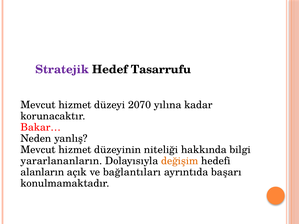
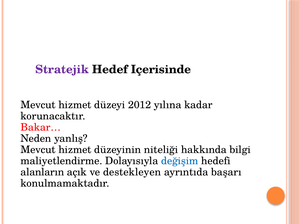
Tasarrufu: Tasarrufu -> Içerisinde (161, 70)
2070: 2070 -> 2012 (140, 105)
yararlananların: yararlananların -> maliyetlendirme (61, 161)
değişim colour: orange -> blue (180, 161)
bağlantıları: bağlantıları -> destekleyen (132, 172)
